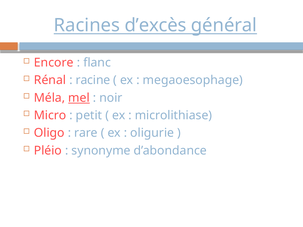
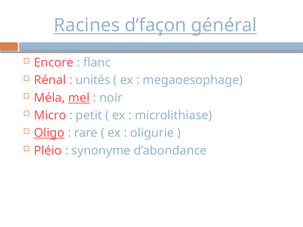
d’excès: d’excès -> d’façon (155, 25)
racine: racine -> unités (93, 80)
Oligo underline: none -> present (49, 133)
